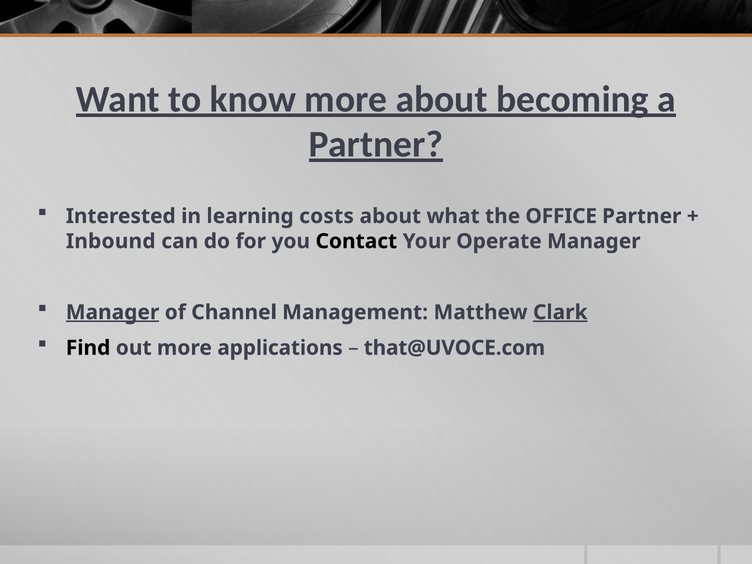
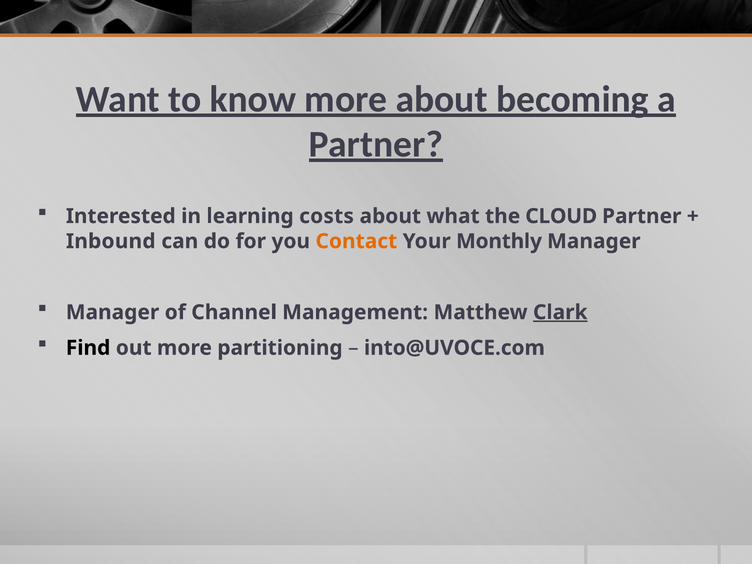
OFFICE: OFFICE -> CLOUD (561, 216)
Contact colour: black -> orange (356, 241)
Operate: Operate -> Monthly (499, 241)
Manager underline: present -> none (113, 312)
applications: applications -> partitioning (280, 348)
that@UVOCE.com: that@UVOCE.com -> into@UVOCE.com (454, 348)
